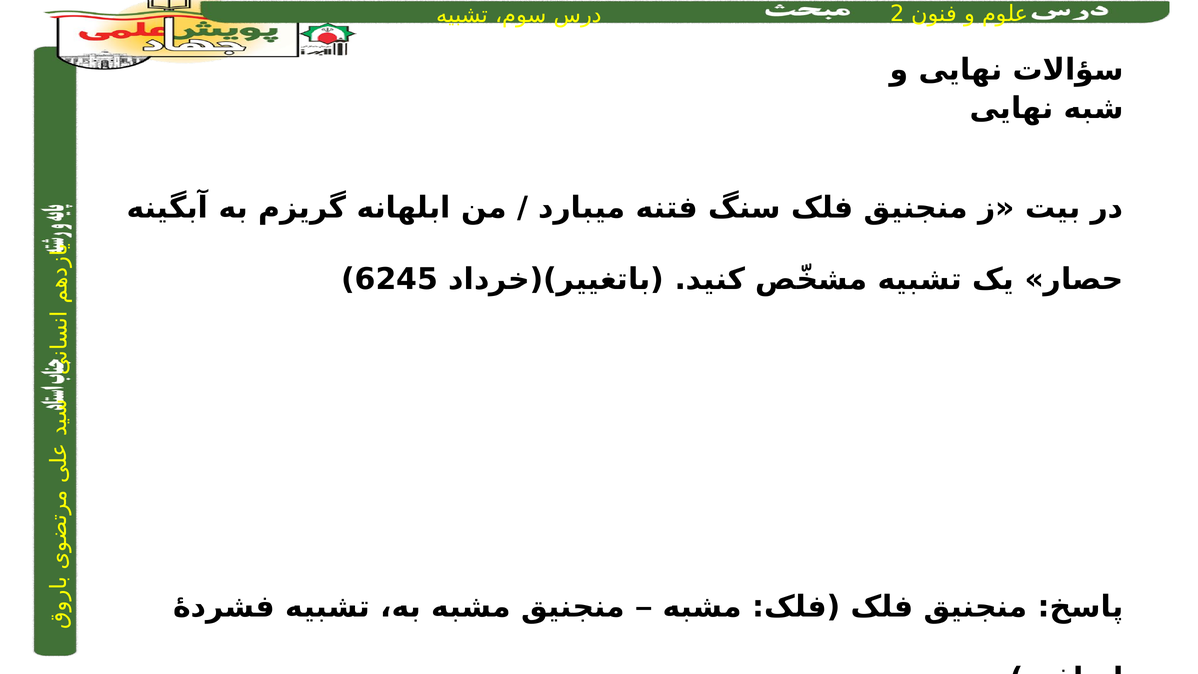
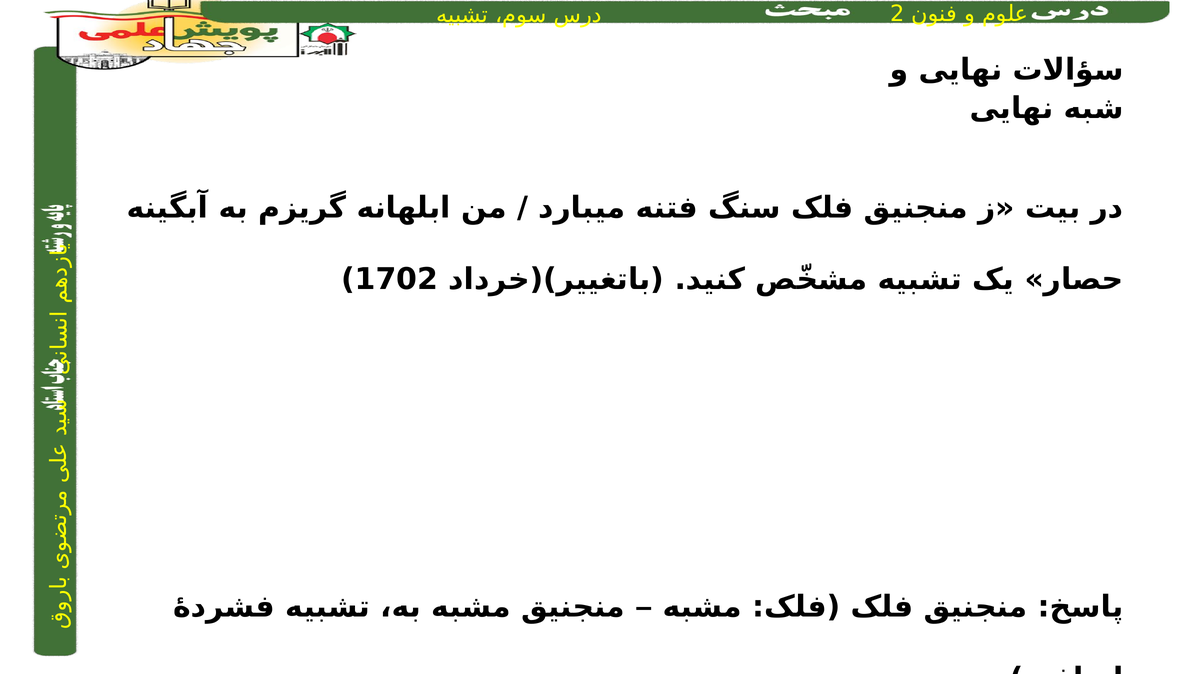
6245: 6245 -> 1702 (396, 280)
